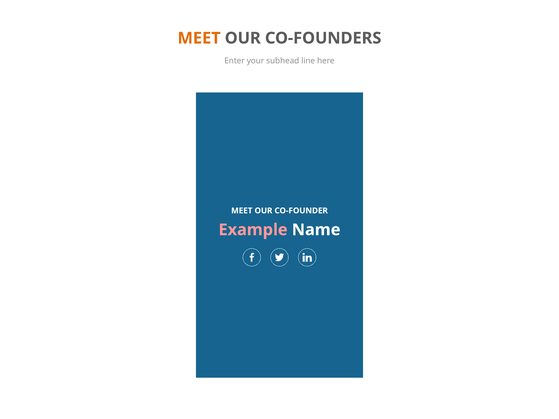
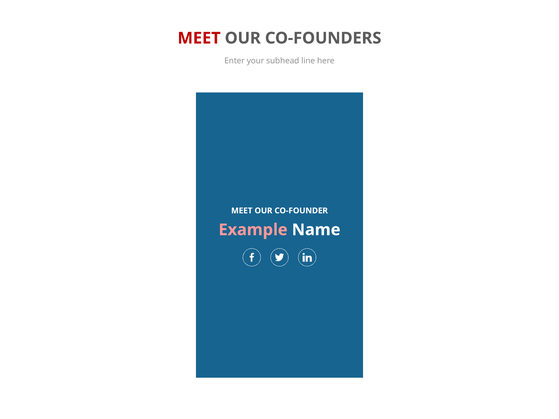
MEET colour: orange -> red (199, 38)
